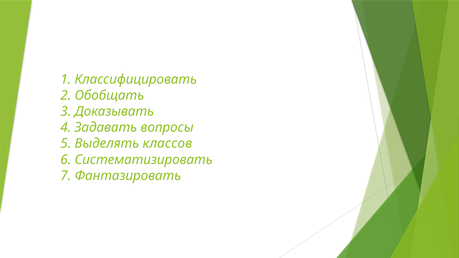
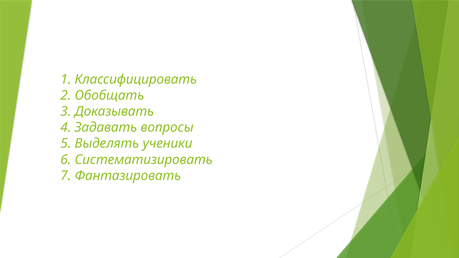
классов: классов -> ученики (167, 144)
